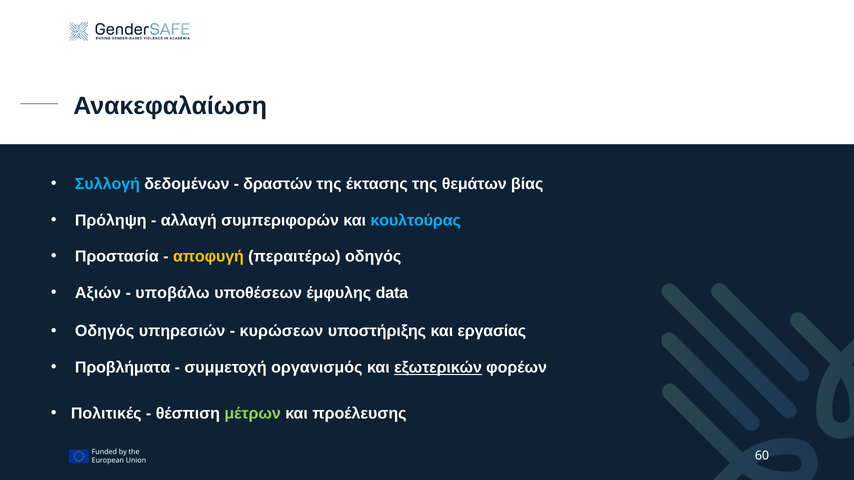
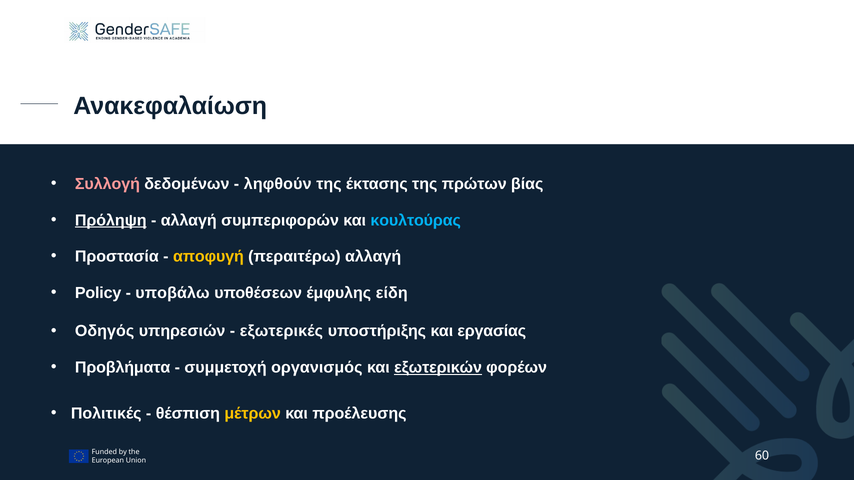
Συλλογή colour: light blue -> pink (107, 184)
δραστών: δραστών -> ληφθούν (278, 184)
θεμάτων: θεμάτων -> πρώτων (474, 184)
Πρόληψη underline: none -> present (111, 220)
περαιτέρω οδηγός: οδηγός -> αλλαγή (373, 257)
Αξιών: Αξιών -> Policy (98, 293)
data: data -> είδη (392, 293)
κυρώσεων: κυρώσεων -> εξωτερικές (281, 331)
μέτρων colour: light green -> yellow (253, 414)
